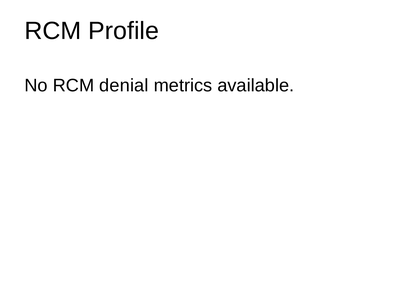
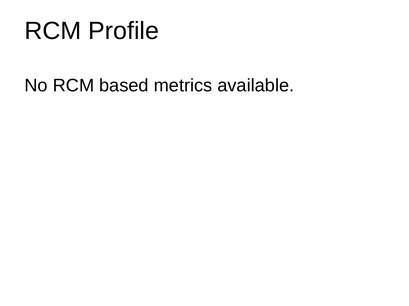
denial: denial -> based (124, 86)
